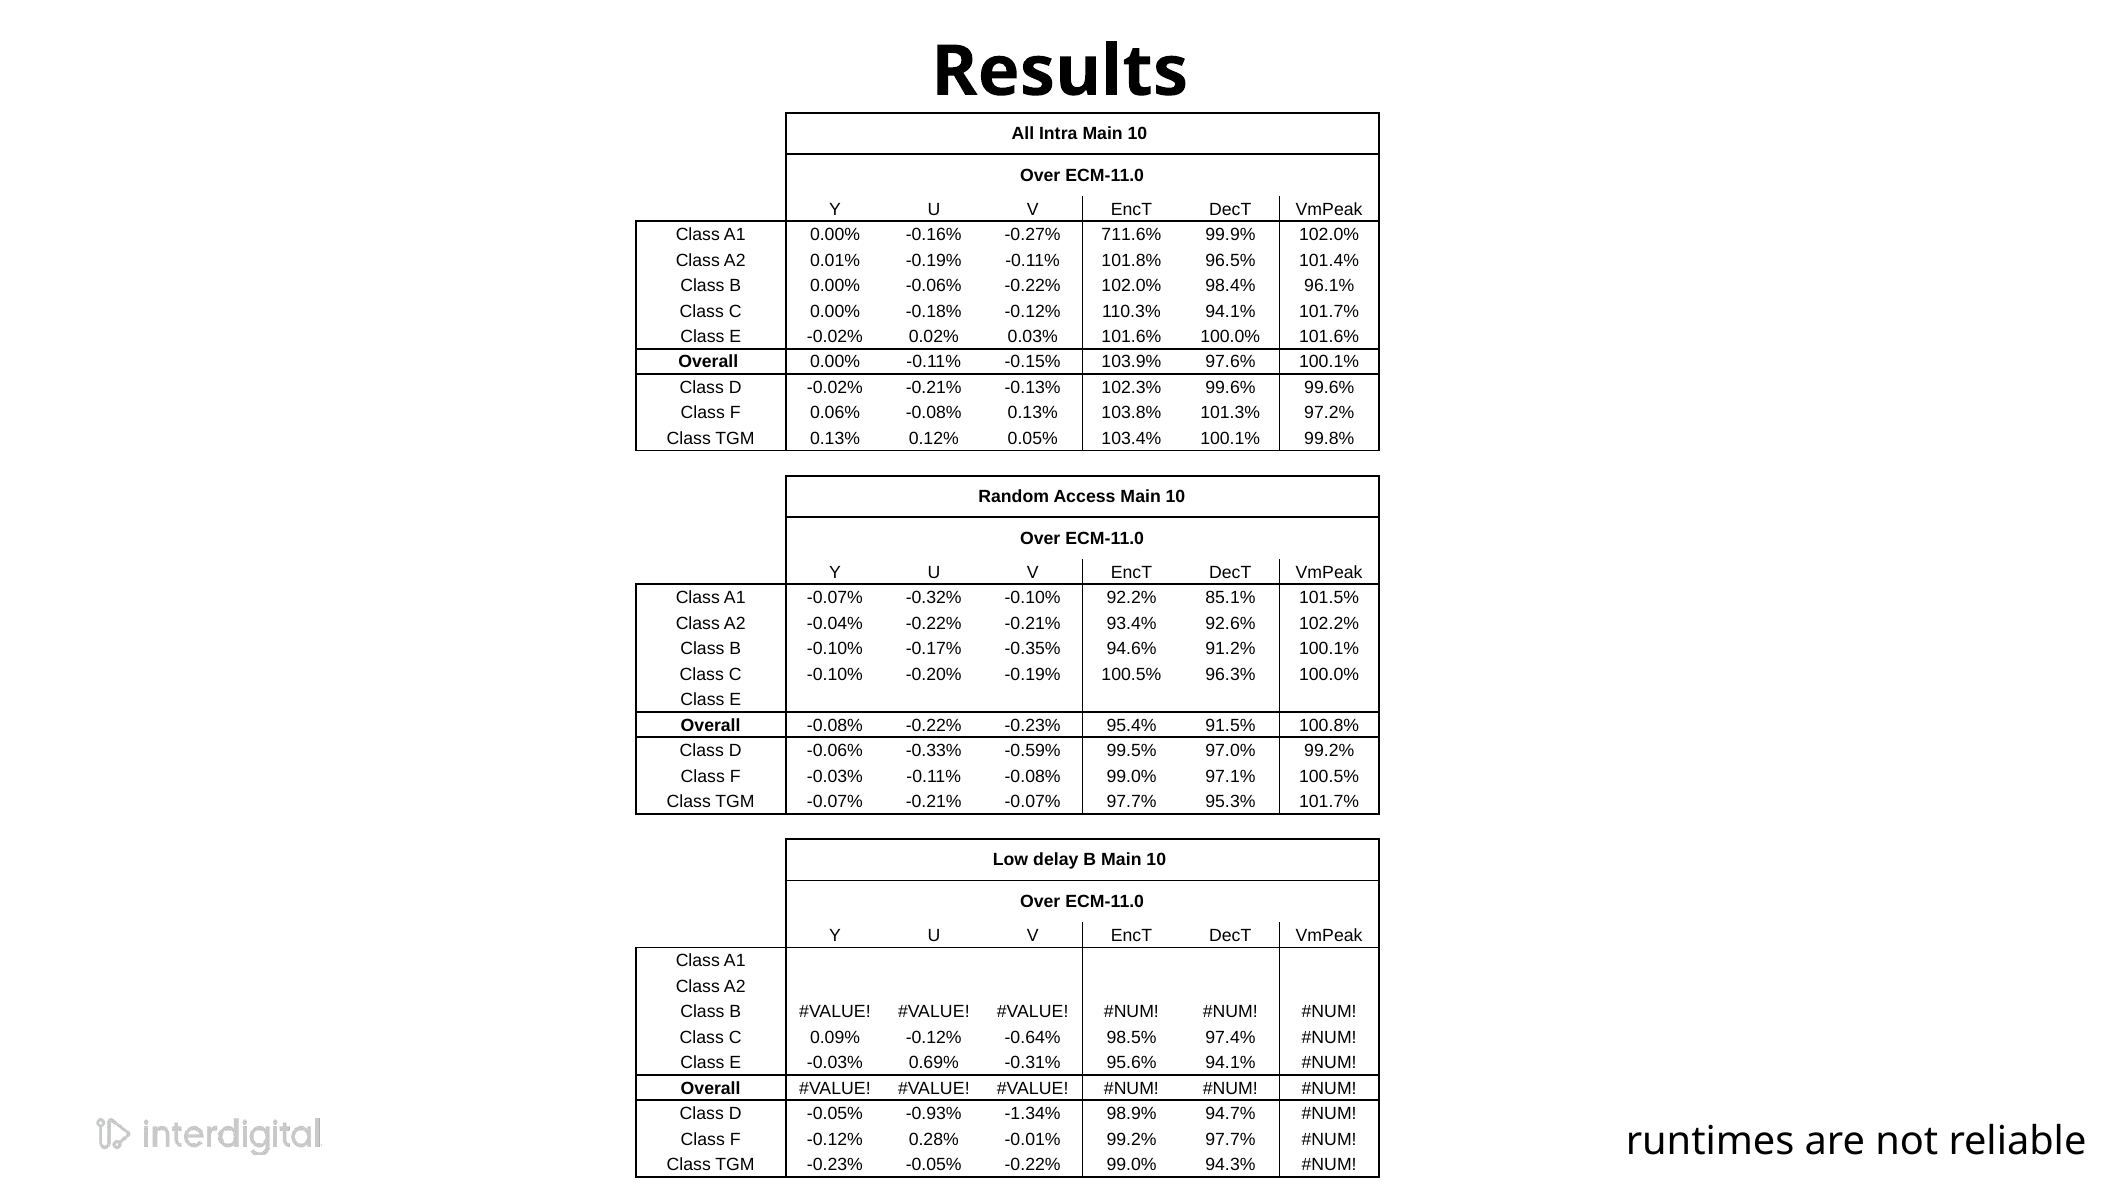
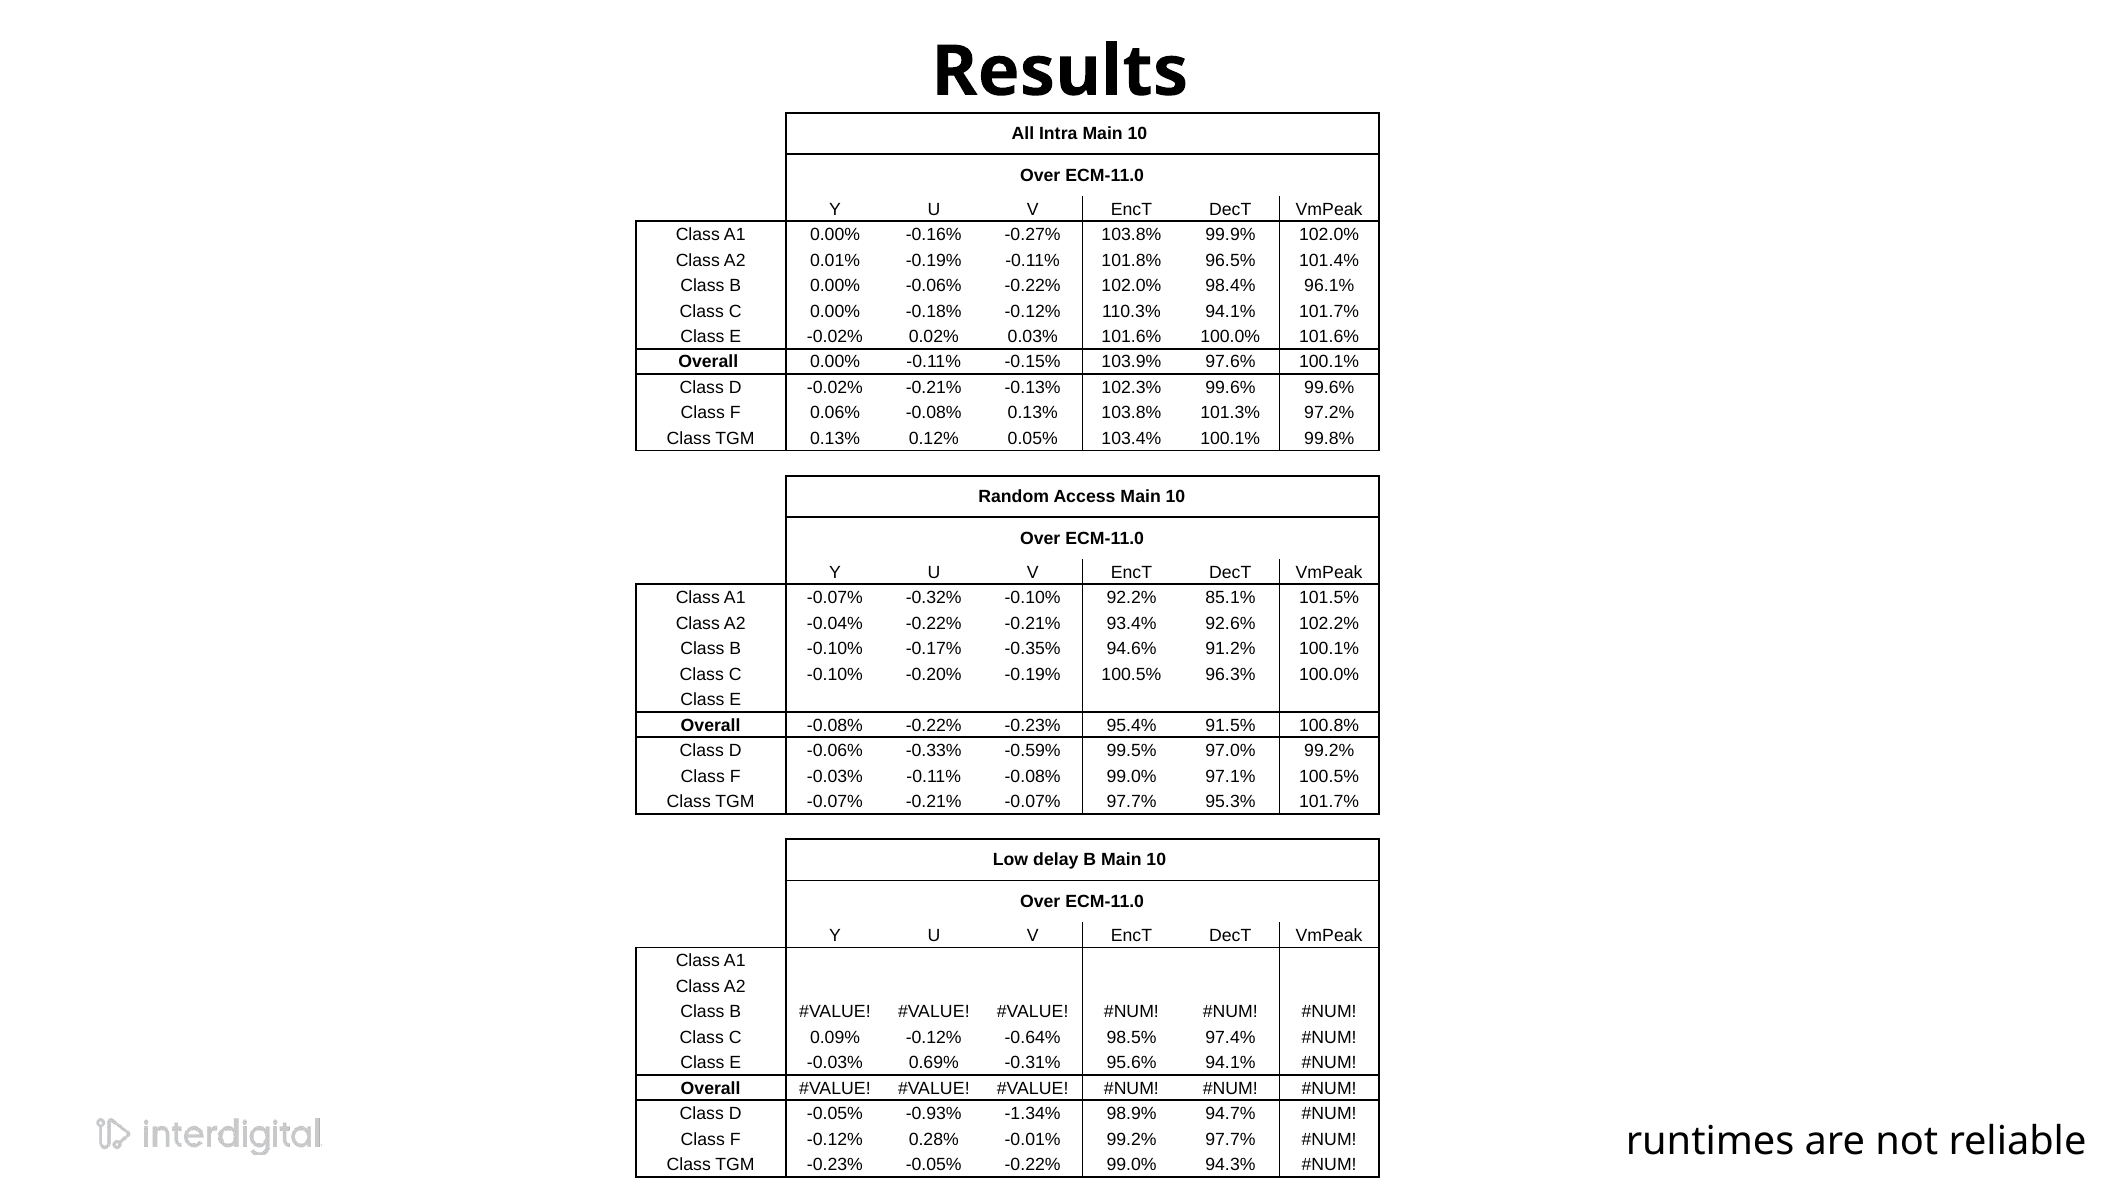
-0.27% 711.6%: 711.6% -> 103.8% (1131, 235)
